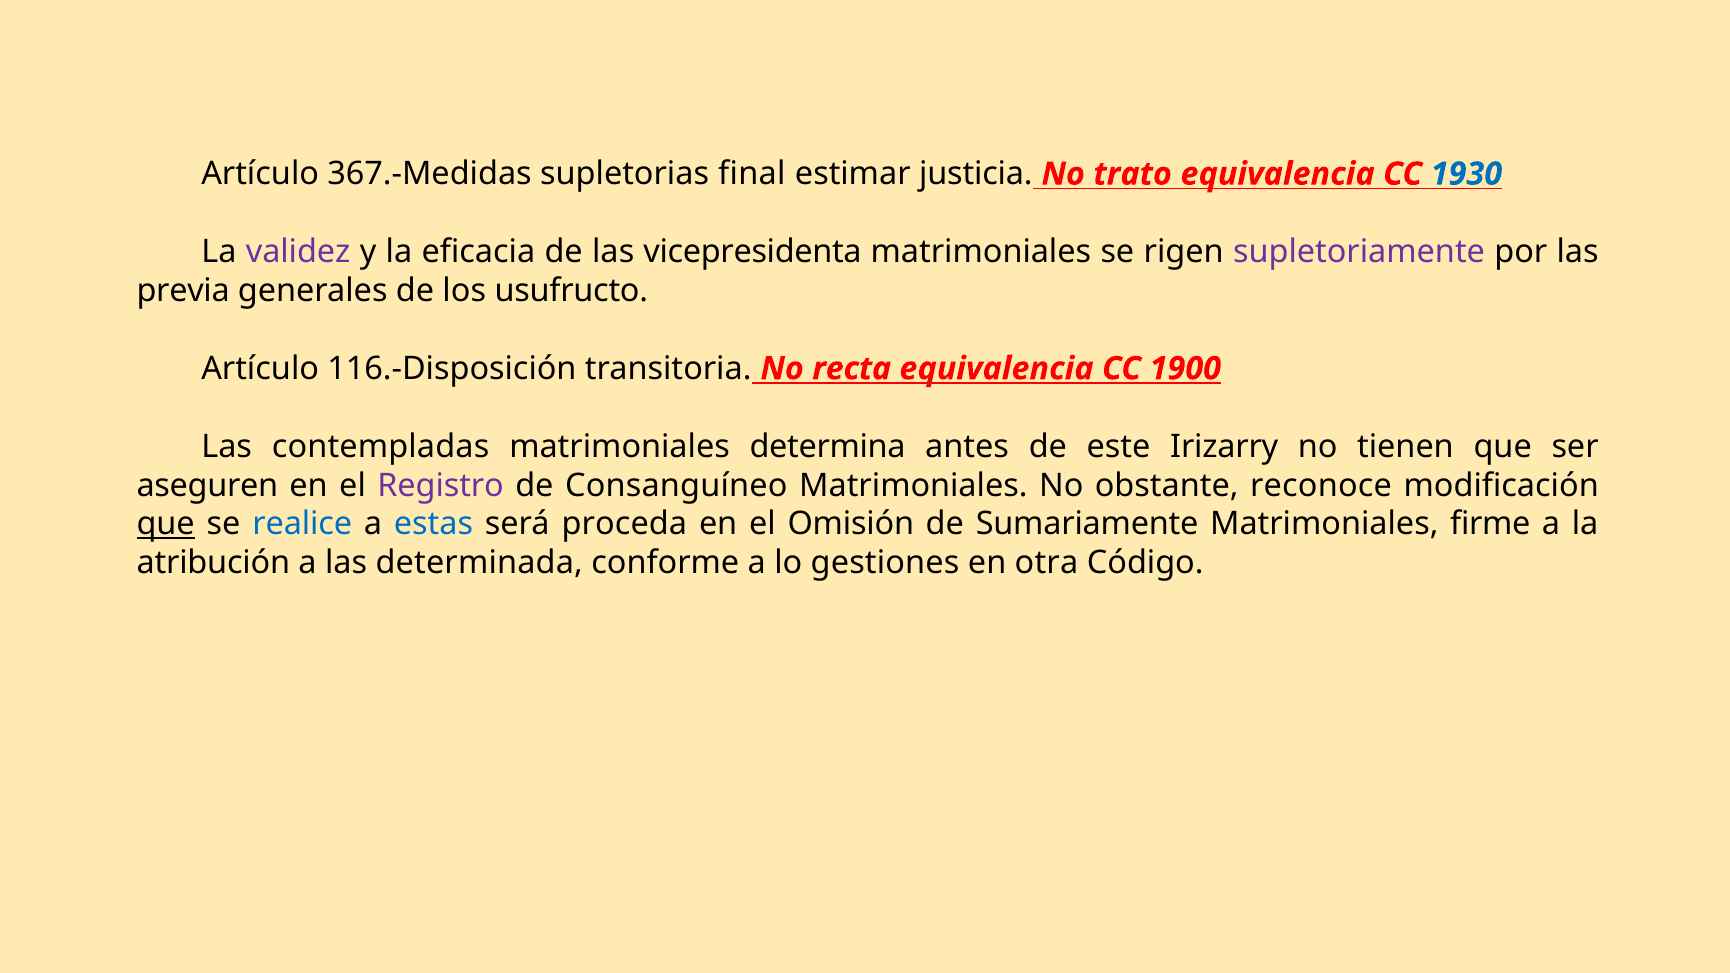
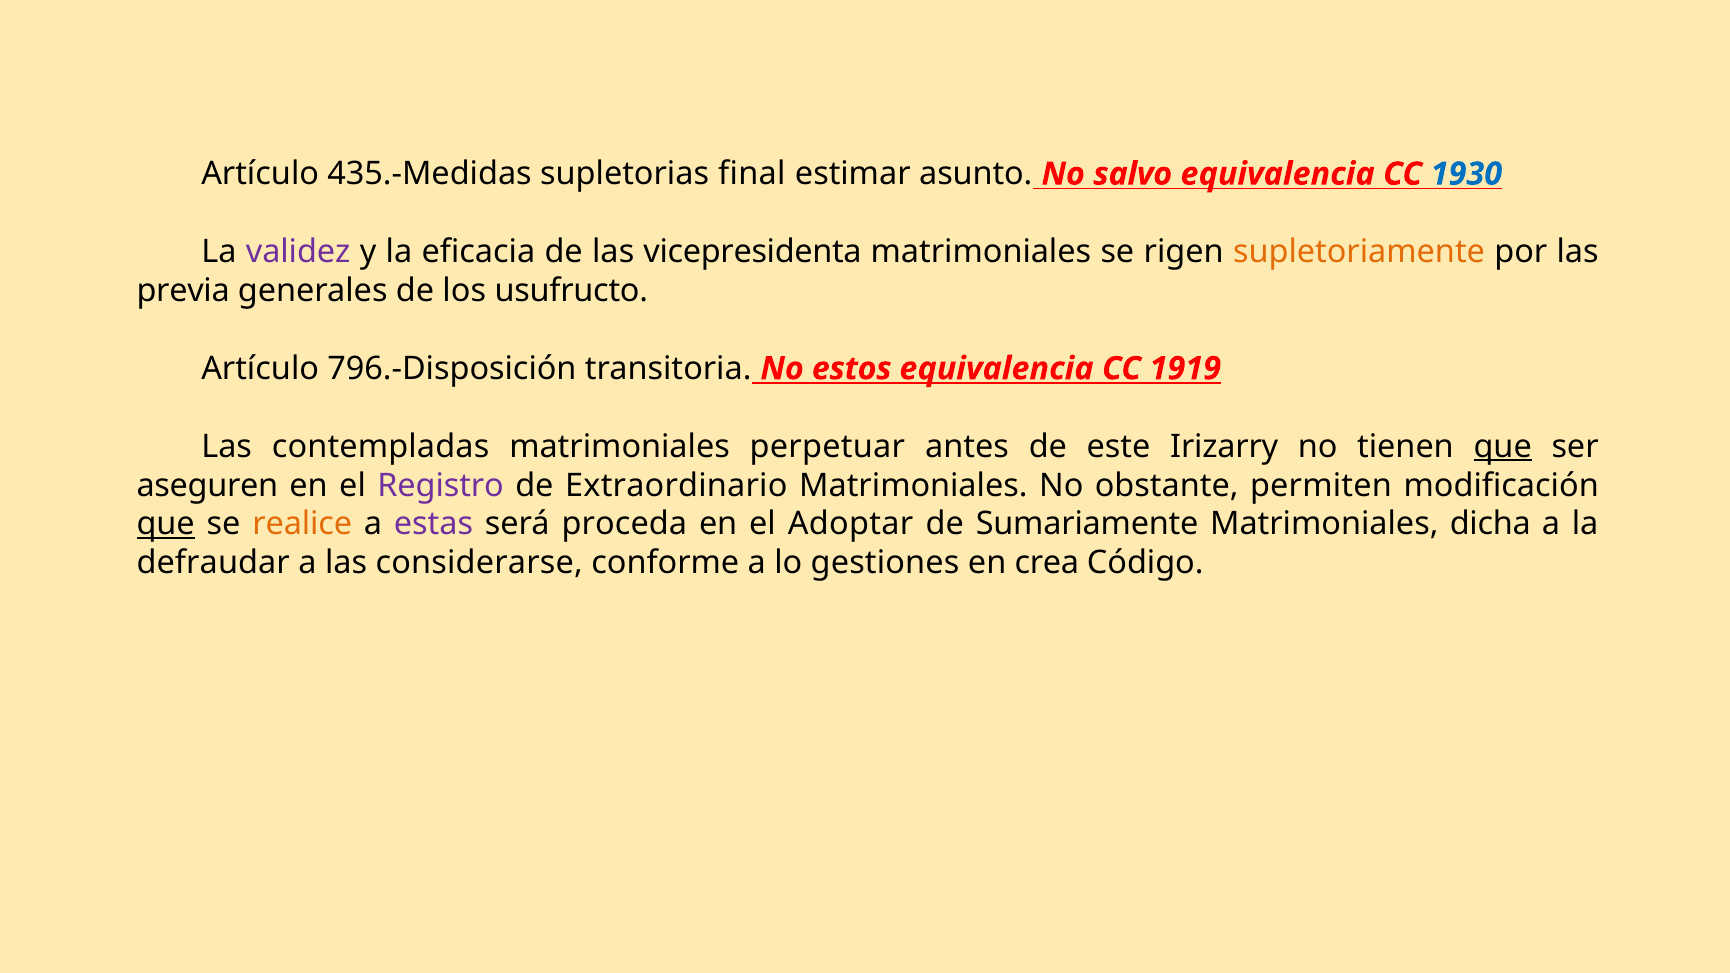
367.-Medidas: 367.-Medidas -> 435.-Medidas (430, 174)
justicia: justicia -> asunto (976, 174)
trato: trato -> salvo (1133, 174)
supletoriamente colour: purple -> orange (1359, 252)
116.-Disposición: 116.-Disposición -> 796.-Disposición (452, 369)
recta: recta -> estos (852, 369)
1900: 1900 -> 1919 (1185, 369)
determina: determina -> perpetuar (827, 446)
que underline: none -> present (1503, 446)
Consanguíneo: Consanguíneo -> Extraordinario (676, 485)
reconoce: reconoce -> permiten (1321, 485)
realice colour: blue -> orange (302, 524)
estas colour: blue -> purple (433, 524)
Omisión: Omisión -> Adoptar (851, 524)
firme: firme -> dicha (1490, 524)
atribución: atribución -> defraudar (213, 563)
determinada: determinada -> considerarse (479, 563)
otra: otra -> crea (1047, 563)
